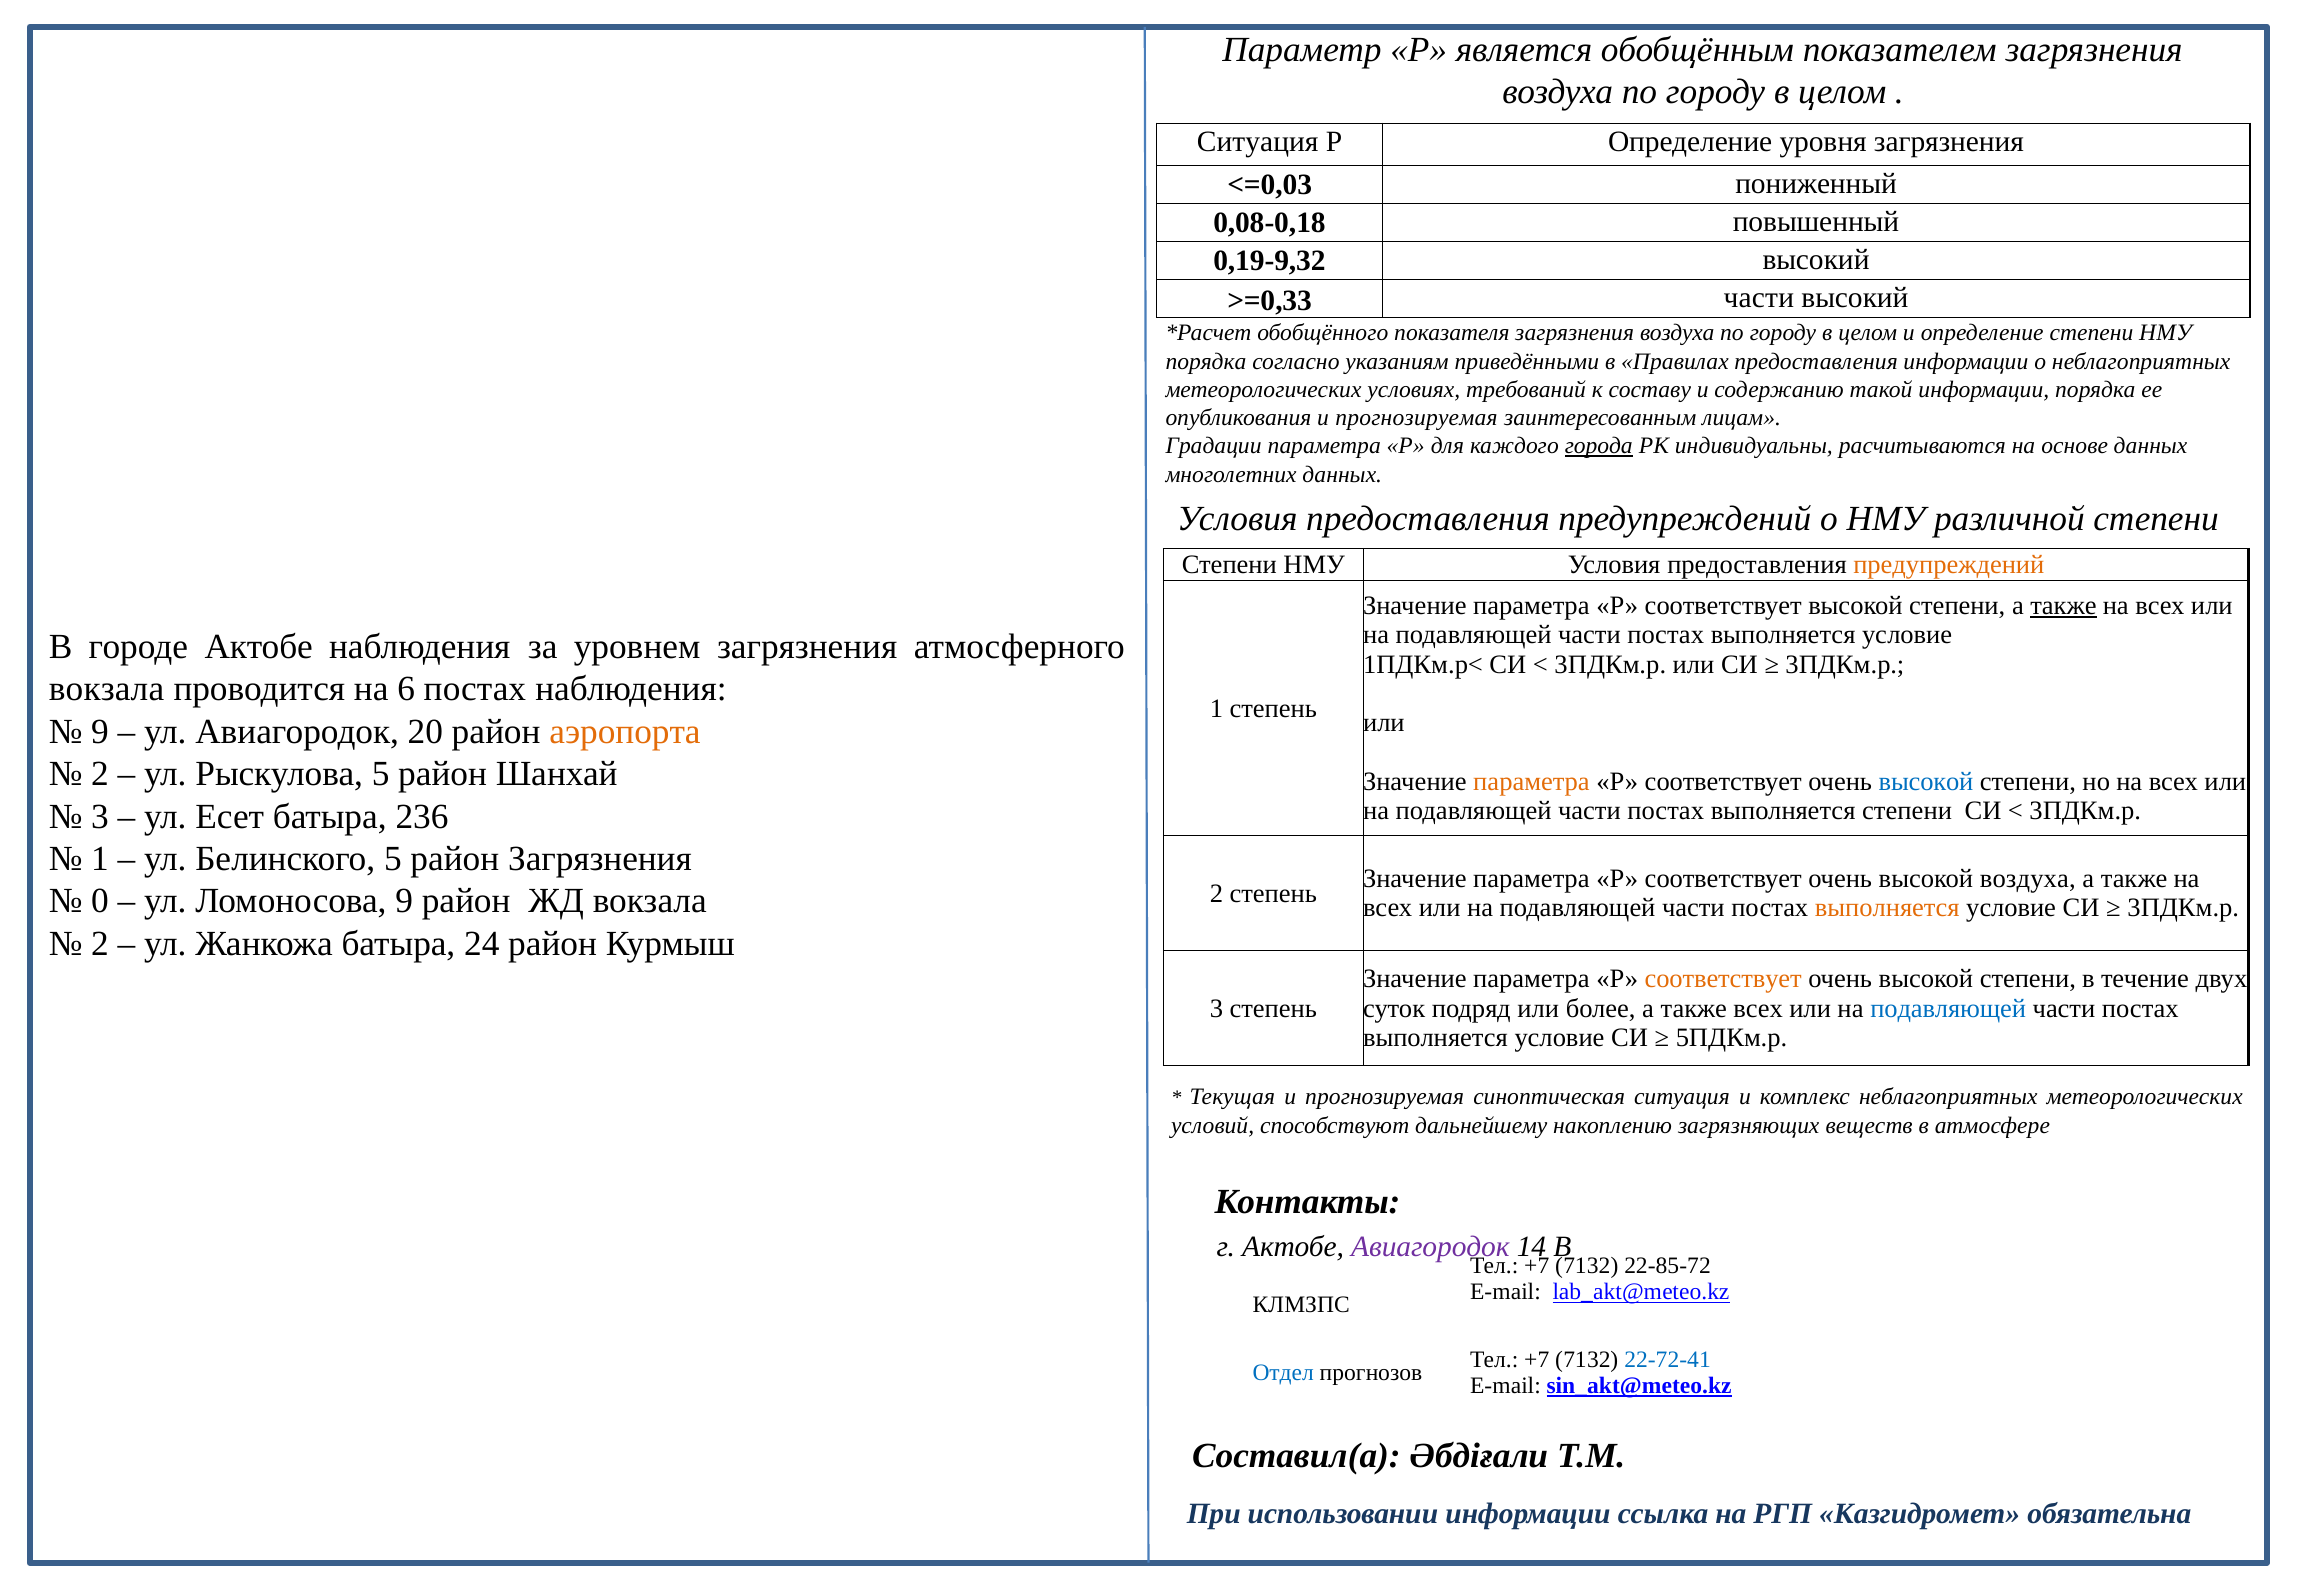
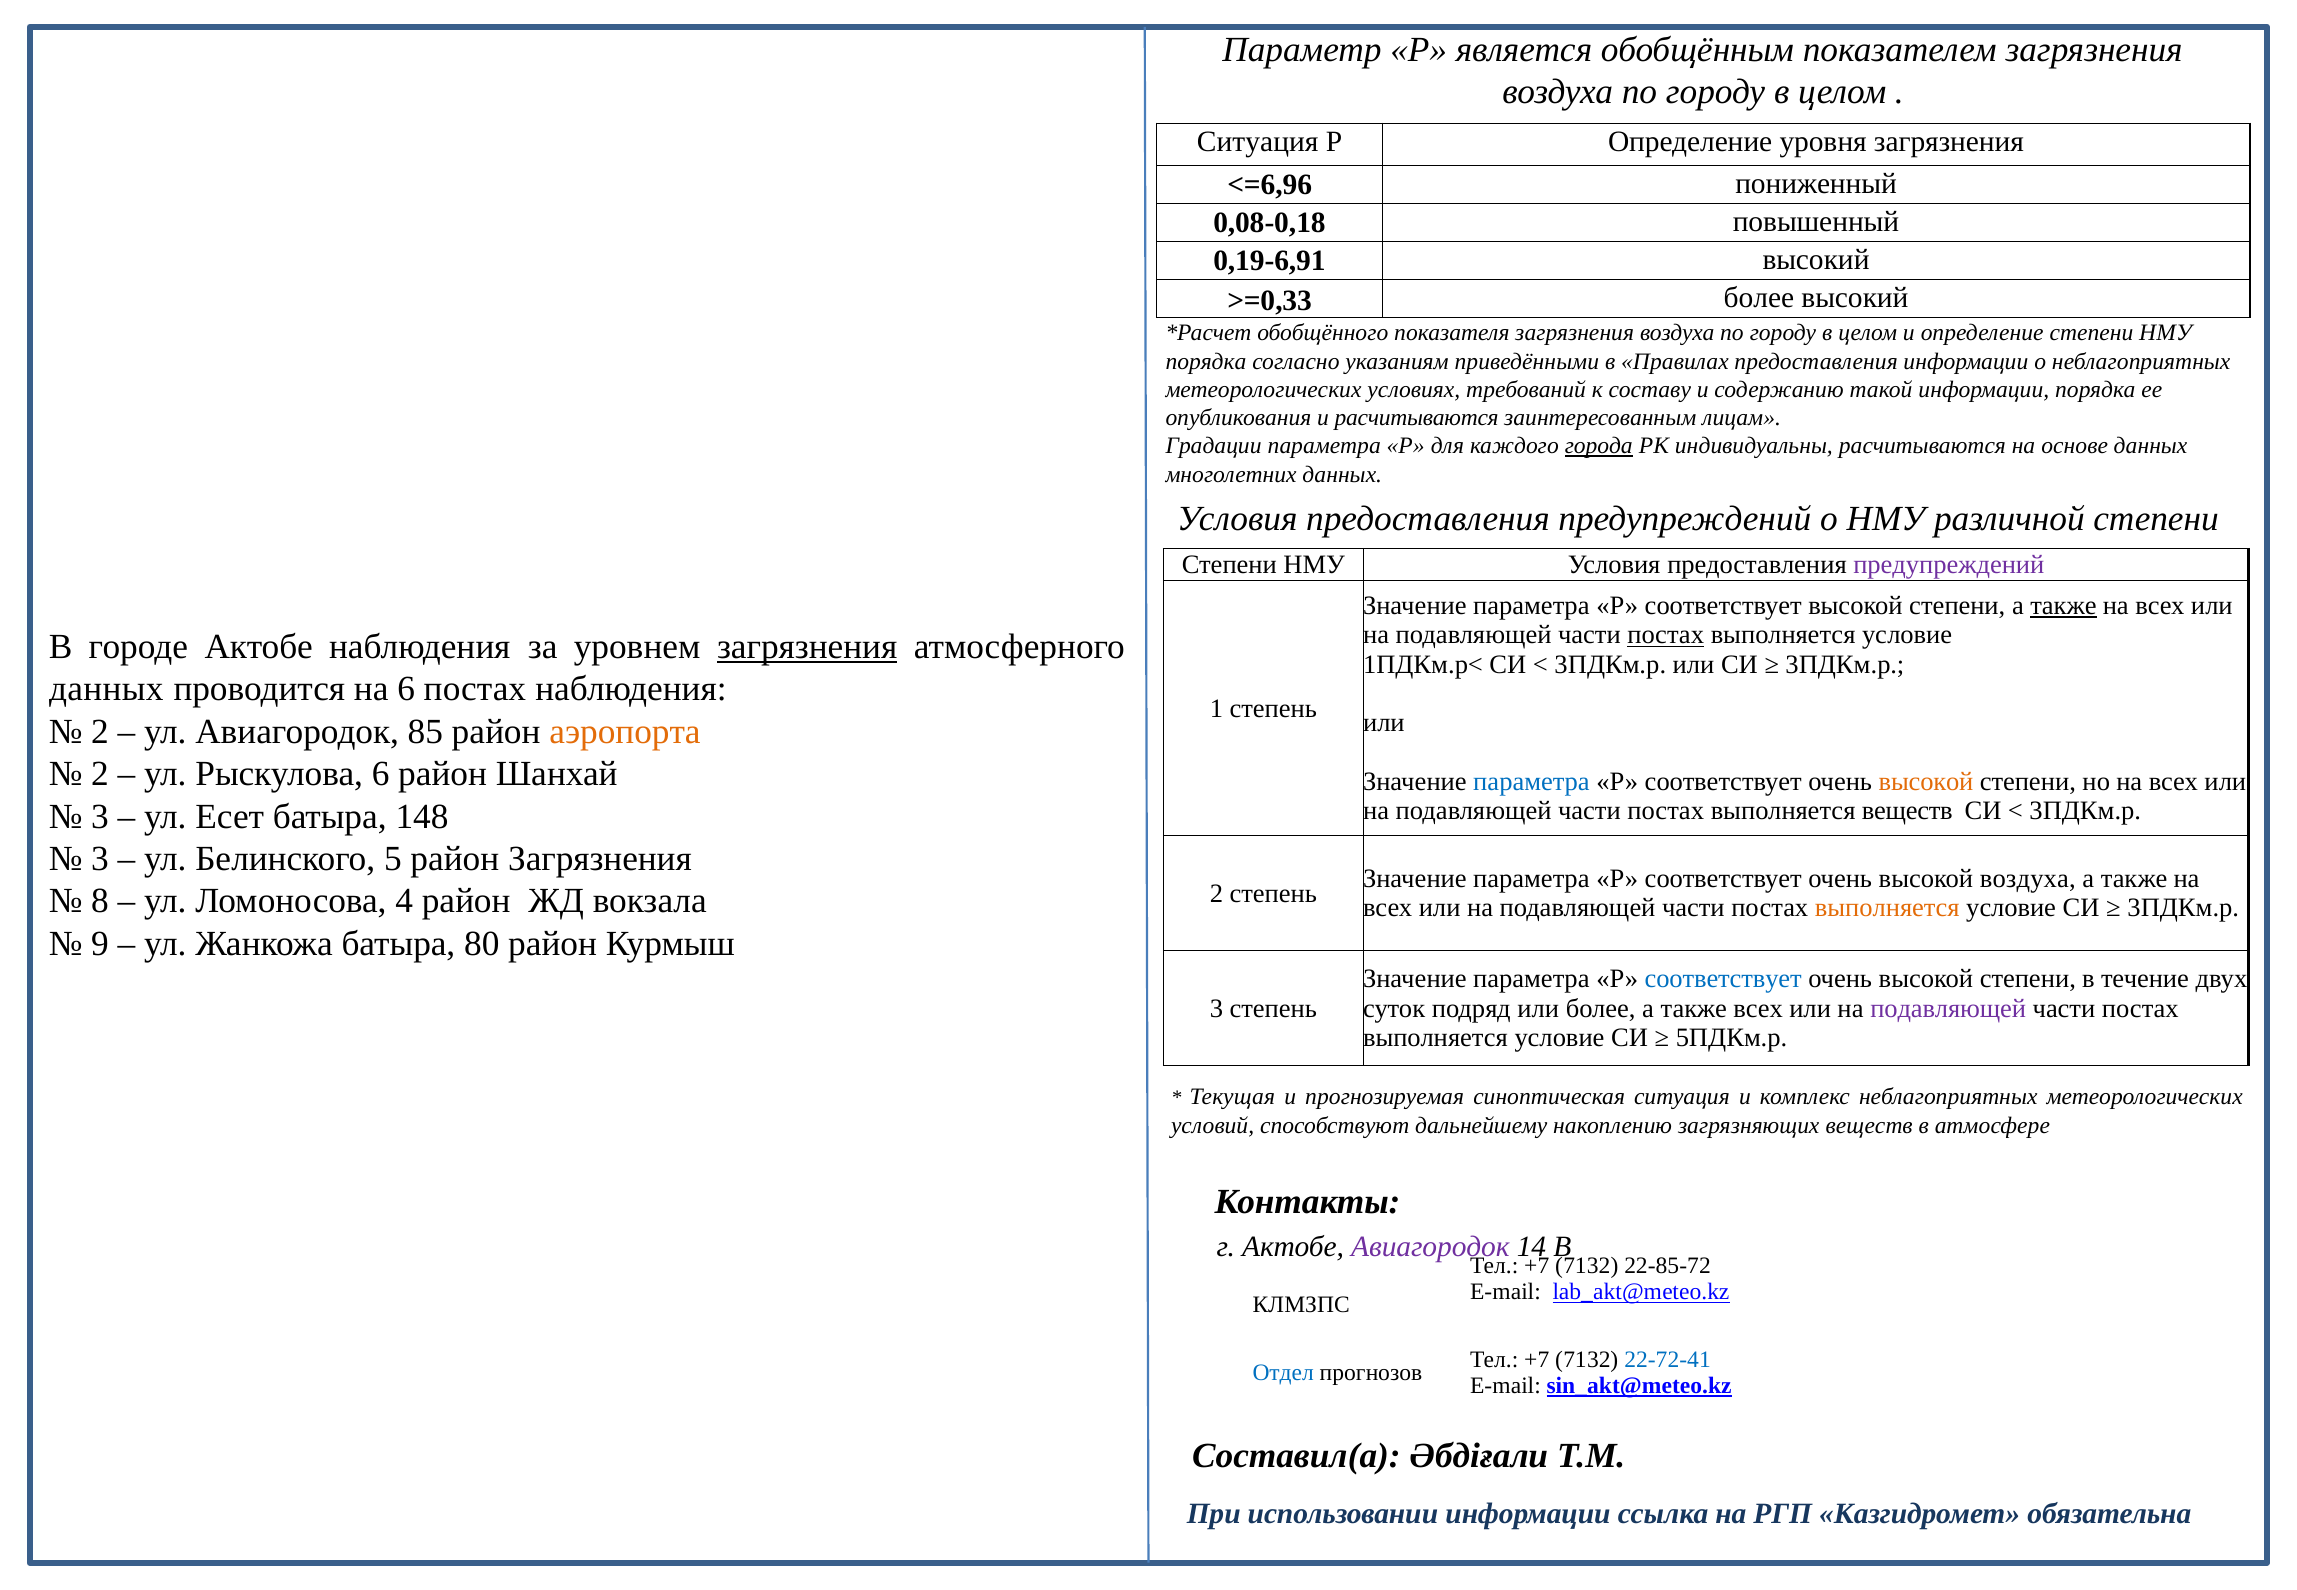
<=0,03: <=0,03 -> <=6,96 (1270, 185)
0,19-9,32: 0,19-9,32 -> 0,19-6,91 (1269, 260)
>=0,33 части: части -> более (1759, 298)
опубликования и прогнозируемая: прогнозируемая -> расчитываются (1417, 418)
предупреждений colour: orange -> purple (1949, 565)
постах underline: none -> present (1666, 635)
загрязнения underline: none -> present (807, 647)
вокзала: вокзала -> данных (106, 689)
9: 9 -> 2 (100, 732)
20: 20 -> 85 (425, 732)
Рыскулова 5: 5 -> 6 (381, 774)
параметра colour: orange -> blue (1531, 782)
высокой colour: blue -> orange (1926, 782)
выполняется степени: степени -> веществ (1907, 811)
236: 236 -> 148 (422, 817)
1: 1 -> 3 (100, 859)
0: 0 -> 8 (100, 901)
Ломоносова 9: 9 -> 4 (404, 901)
2: 2 -> 9 (100, 944)
24: 24 -> 80 (482, 944)
соответствует colour: orange -> blue (1723, 979)
подавляющей colour: blue -> purple (1948, 1008)
